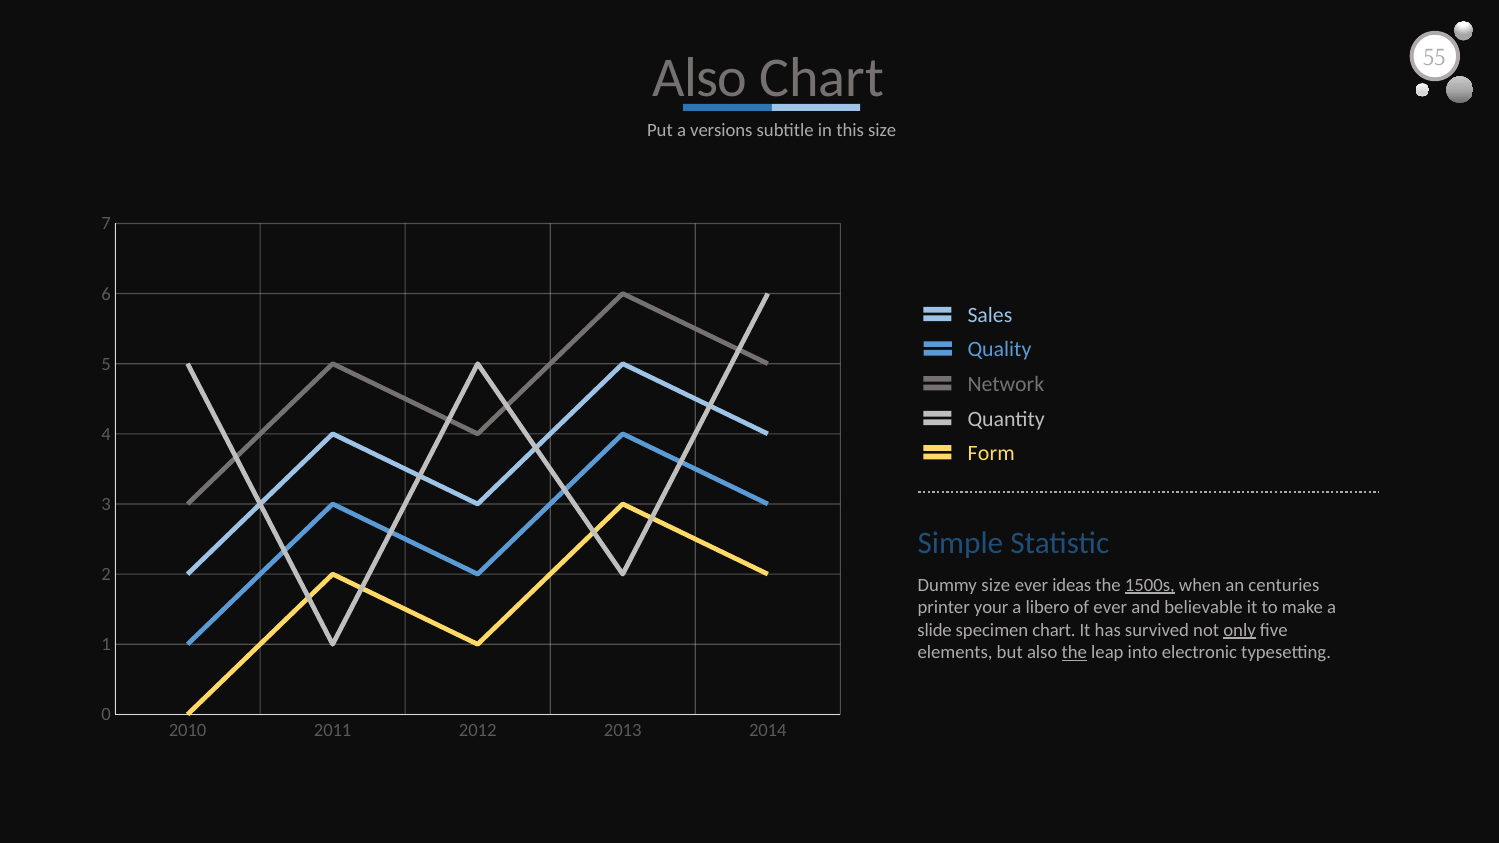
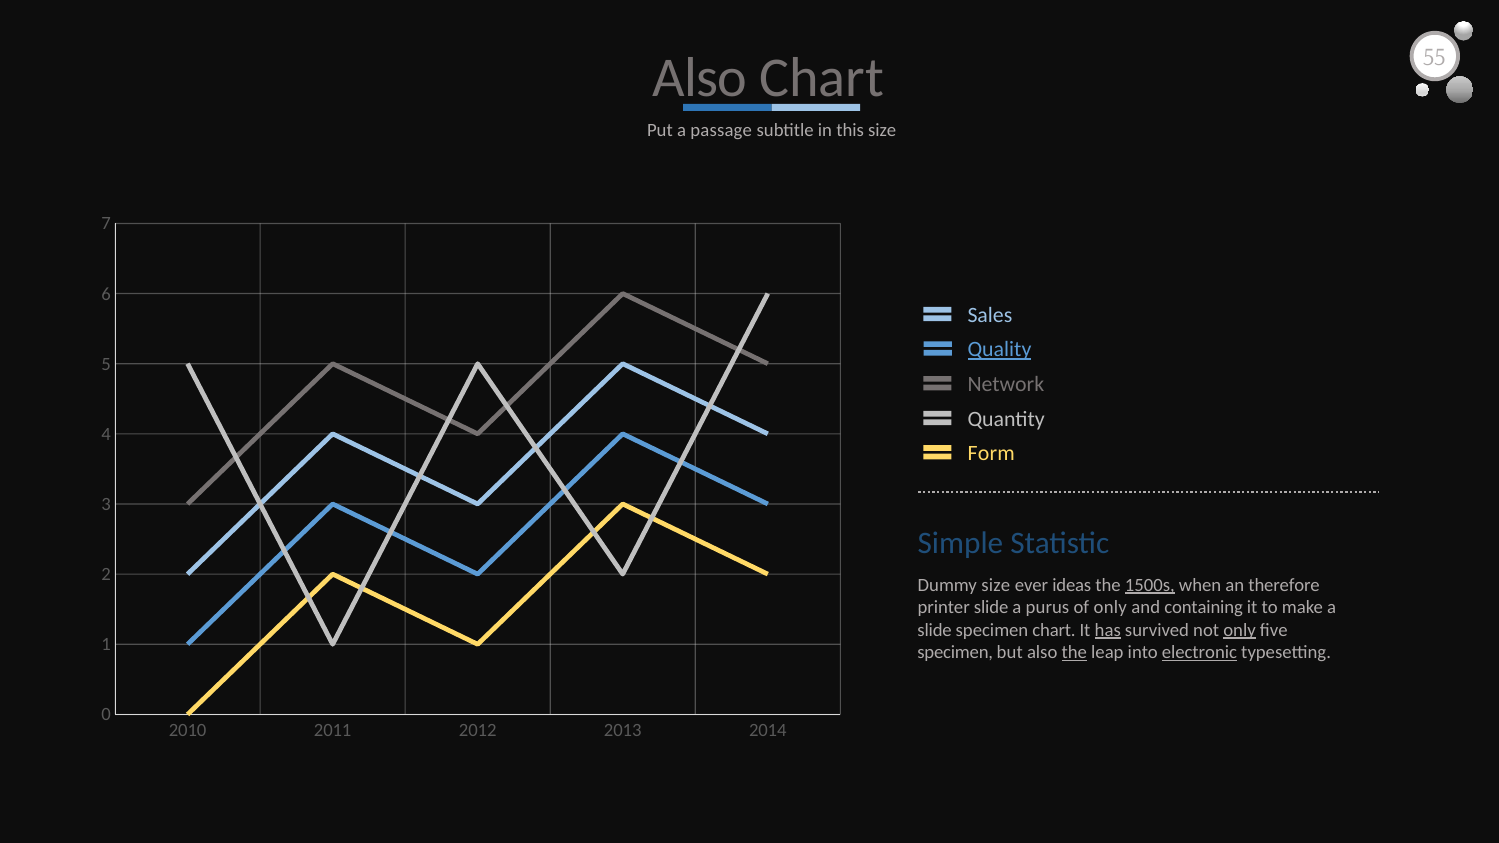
versions: versions -> passage (721, 130)
Quality underline: none -> present (999, 350)
centuries: centuries -> therefore (1284, 585)
printer your: your -> slide (991, 608)
libero: libero -> purus (1048, 608)
of ever: ever -> only (1110, 608)
believable: believable -> containing (1204, 608)
has underline: none -> present (1108, 630)
elements: elements -> specimen (955, 653)
electronic underline: none -> present (1199, 653)
